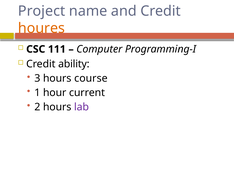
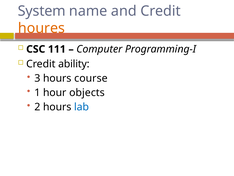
Project: Project -> System (42, 11)
current: current -> objects (87, 92)
lab colour: purple -> blue (82, 107)
